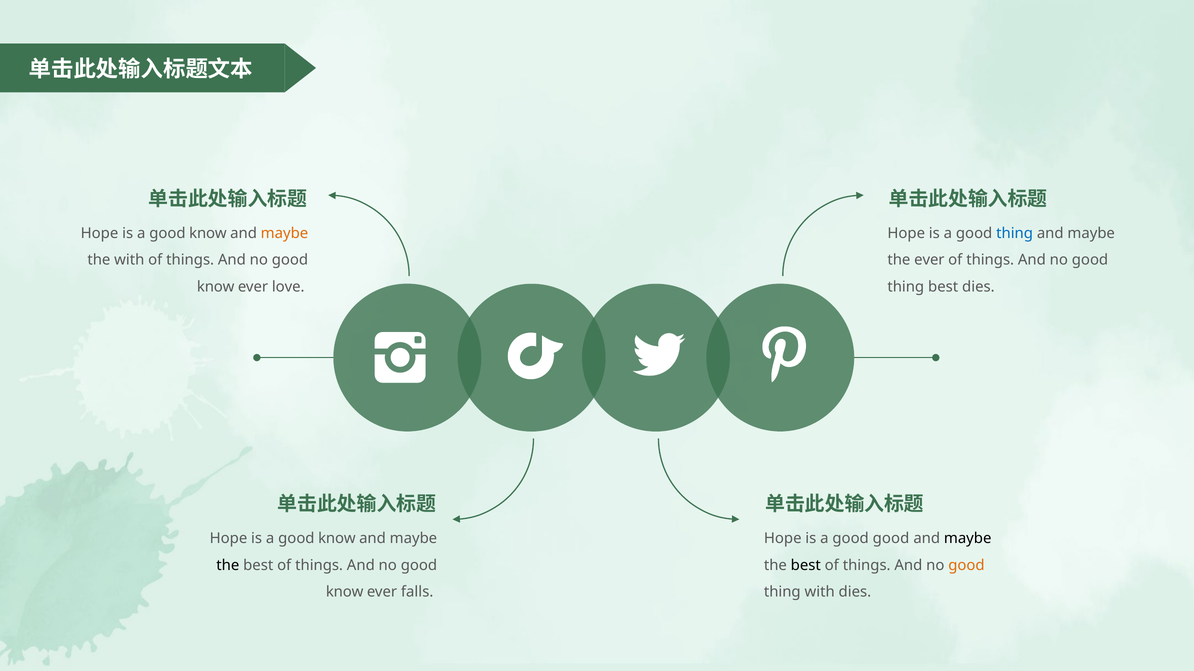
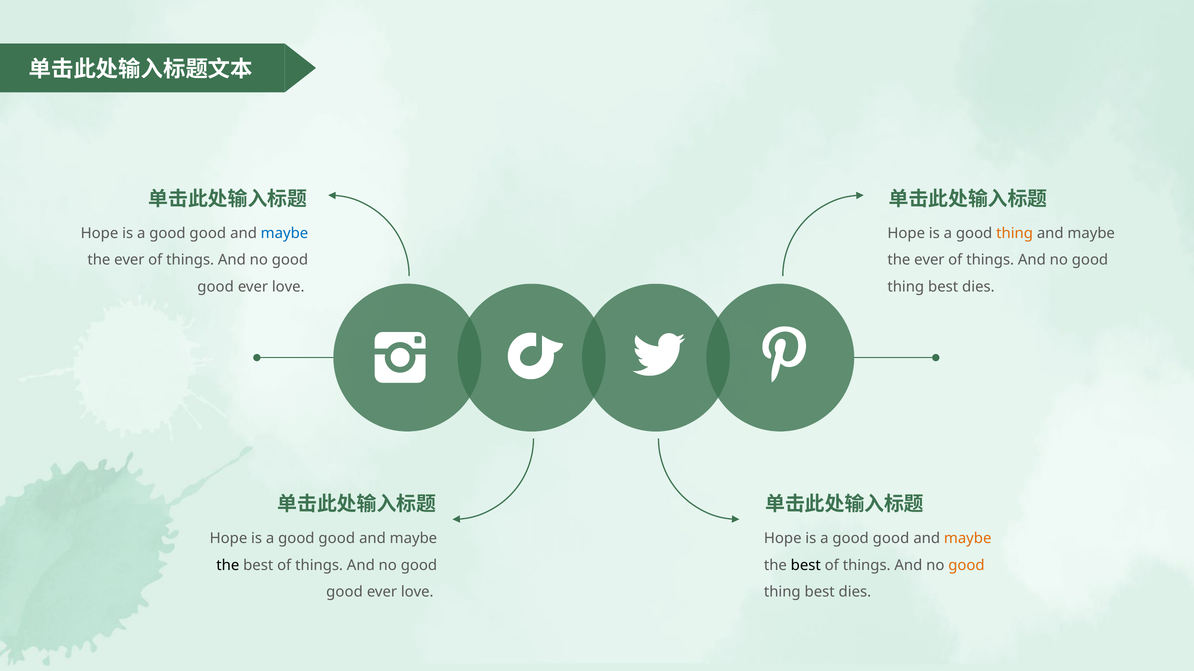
know: know -> good (208, 233)
maybe colour: orange -> blue (284, 233)
thing colour: blue -> orange (1015, 233)
with: with -> ever (129, 260)
know: know -> good (216, 287)
know: know -> good (337, 539)
maybe colour: black -> orange (968, 539)
know: know -> good (345, 593)
falls: falls -> love (417, 593)
with: with -> best (820, 593)
